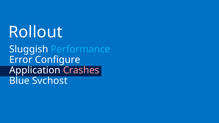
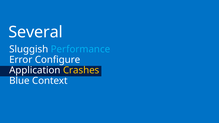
Rollout: Rollout -> Several (36, 32)
Crashes colour: pink -> yellow (81, 70)
Svchost: Svchost -> Context (50, 81)
